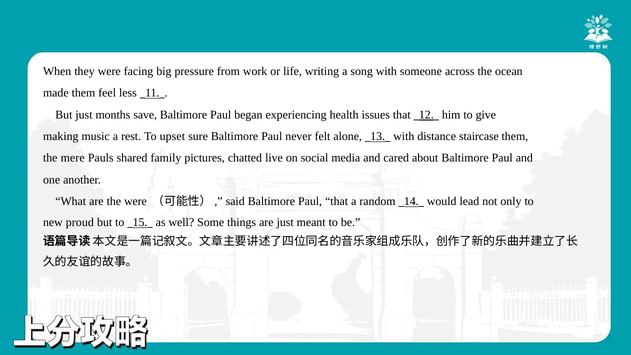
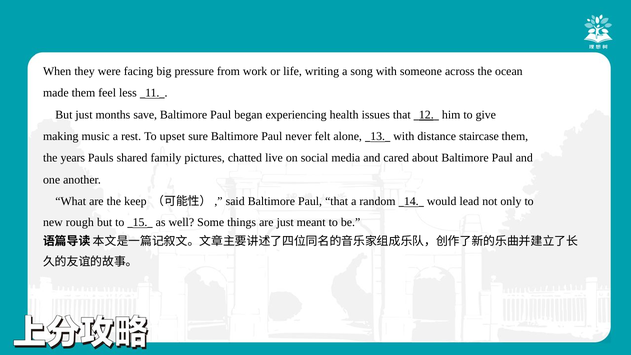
mere: mere -> years (73, 158)
the were: were -> keep (135, 201)
proud: proud -> rough (80, 222)
